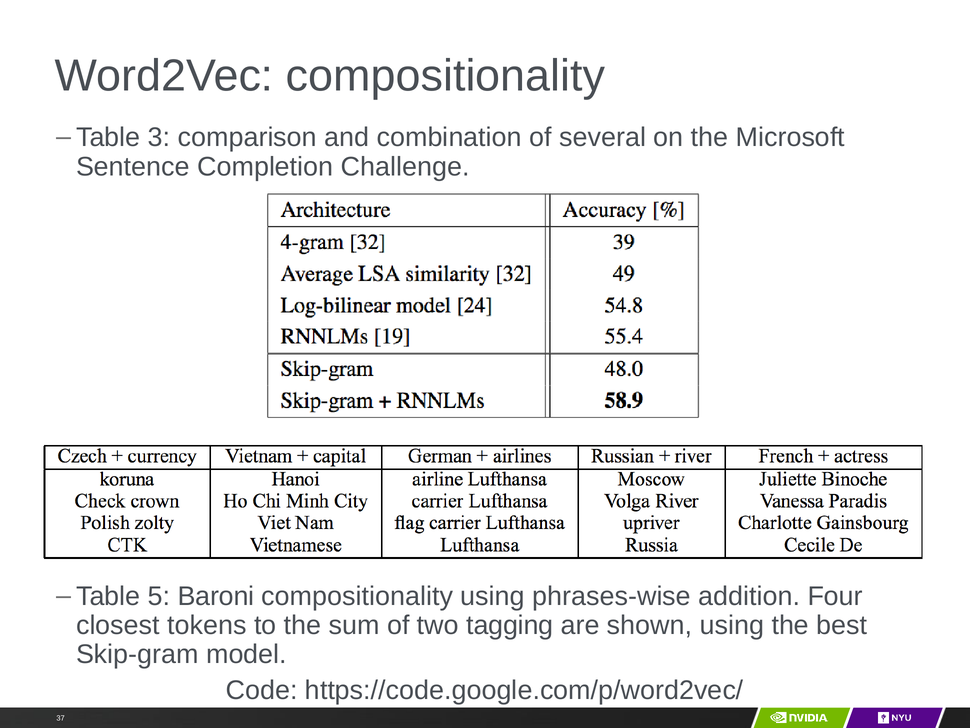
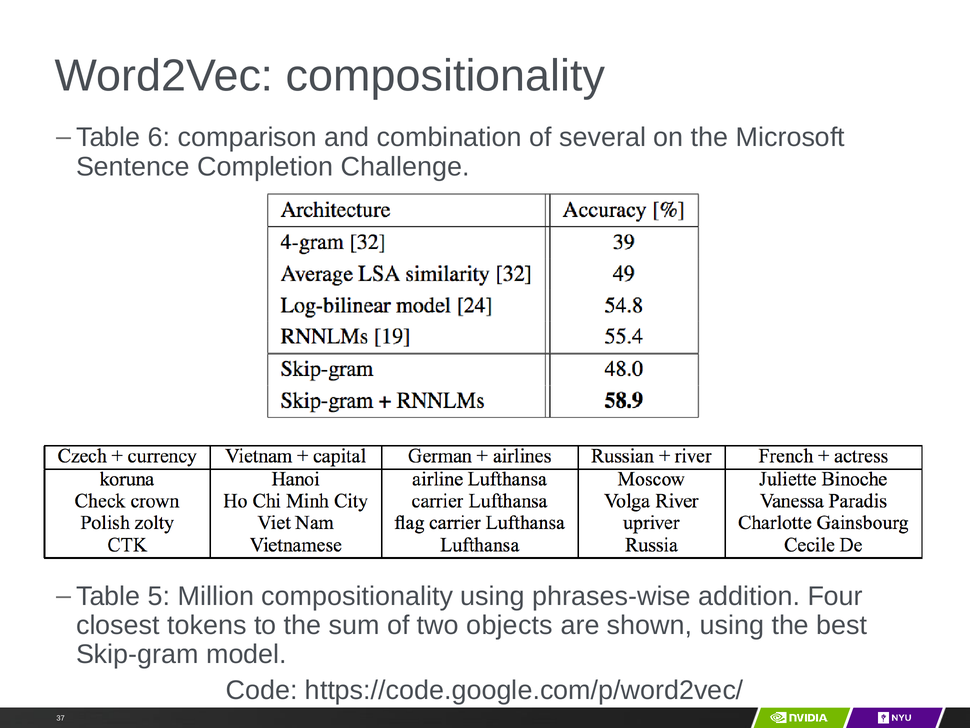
3: 3 -> 6 (159, 137)
Baroni: Baroni -> Million (216, 596)
tagging: tagging -> objects (510, 625)
